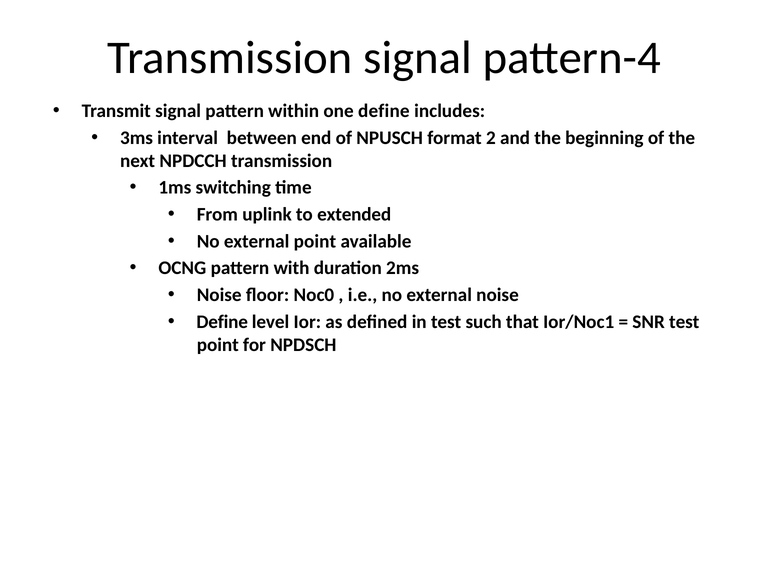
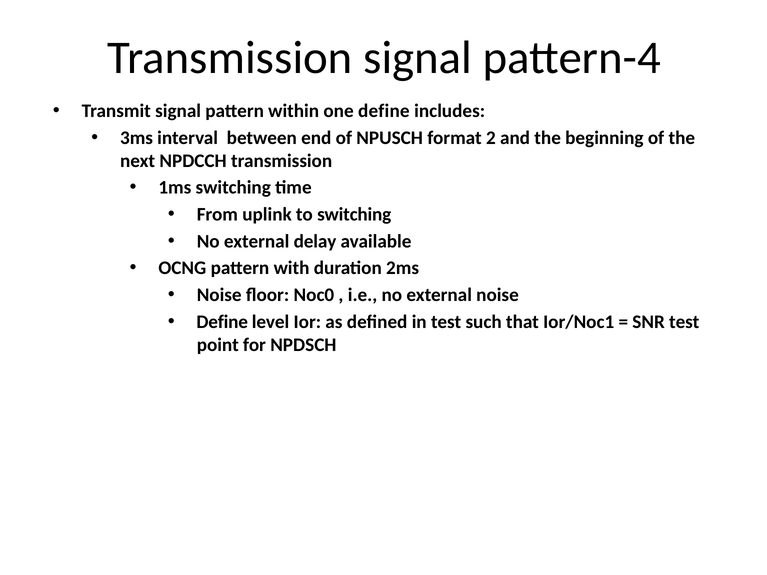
to extended: extended -> switching (354, 215)
external point: point -> delay (315, 241)
